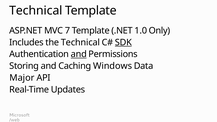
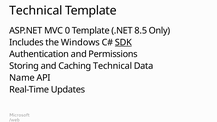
7: 7 -> 0 (67, 31)
1.0: 1.0 -> 8.5 (141, 31)
the Technical: Technical -> Windows (80, 42)
and underline: present -> none (79, 54)
Caching Windows: Windows -> Technical (113, 66)
Major: Major -> Name (22, 78)
